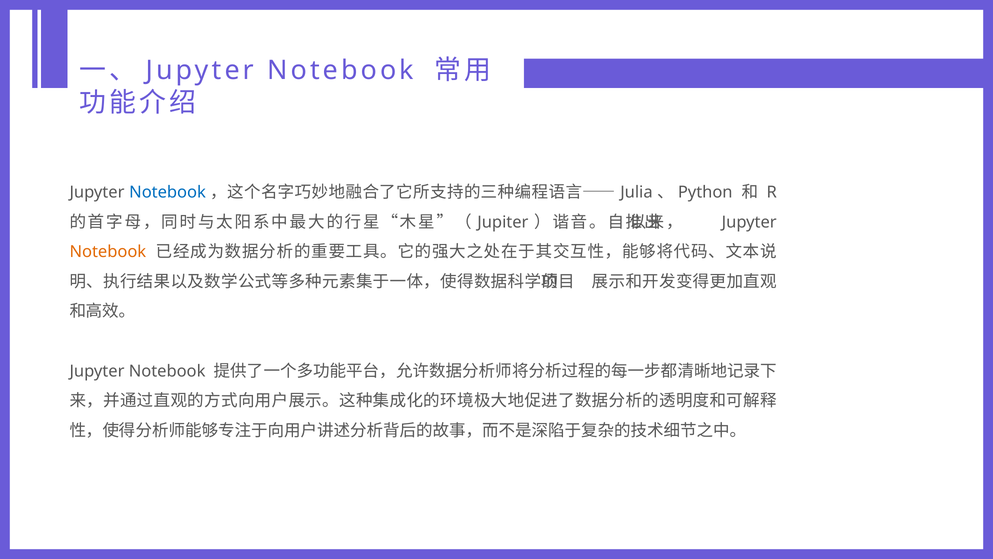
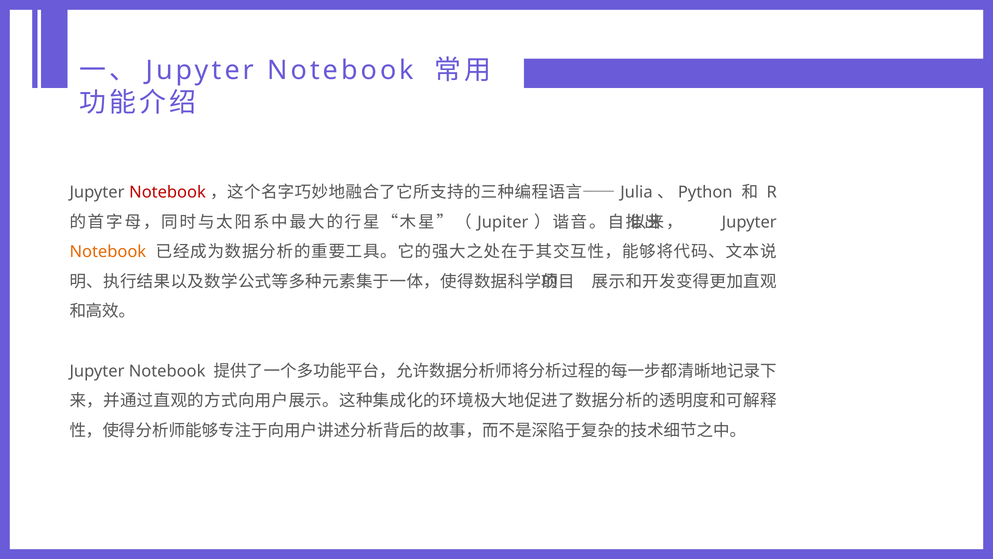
Notebook colour: blue -> red (168, 192)
